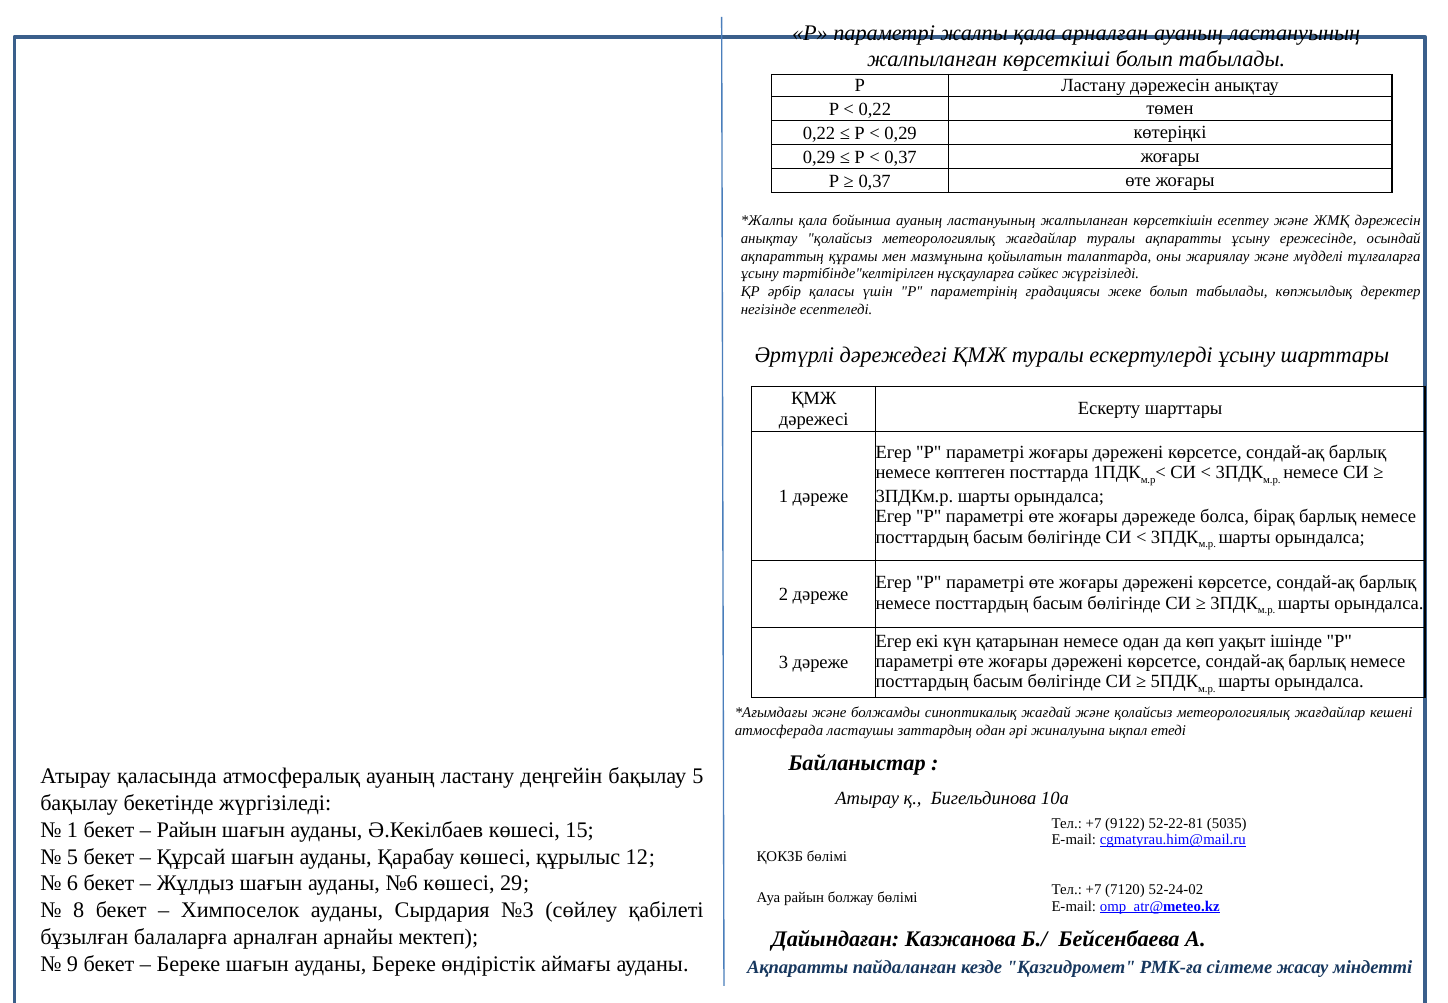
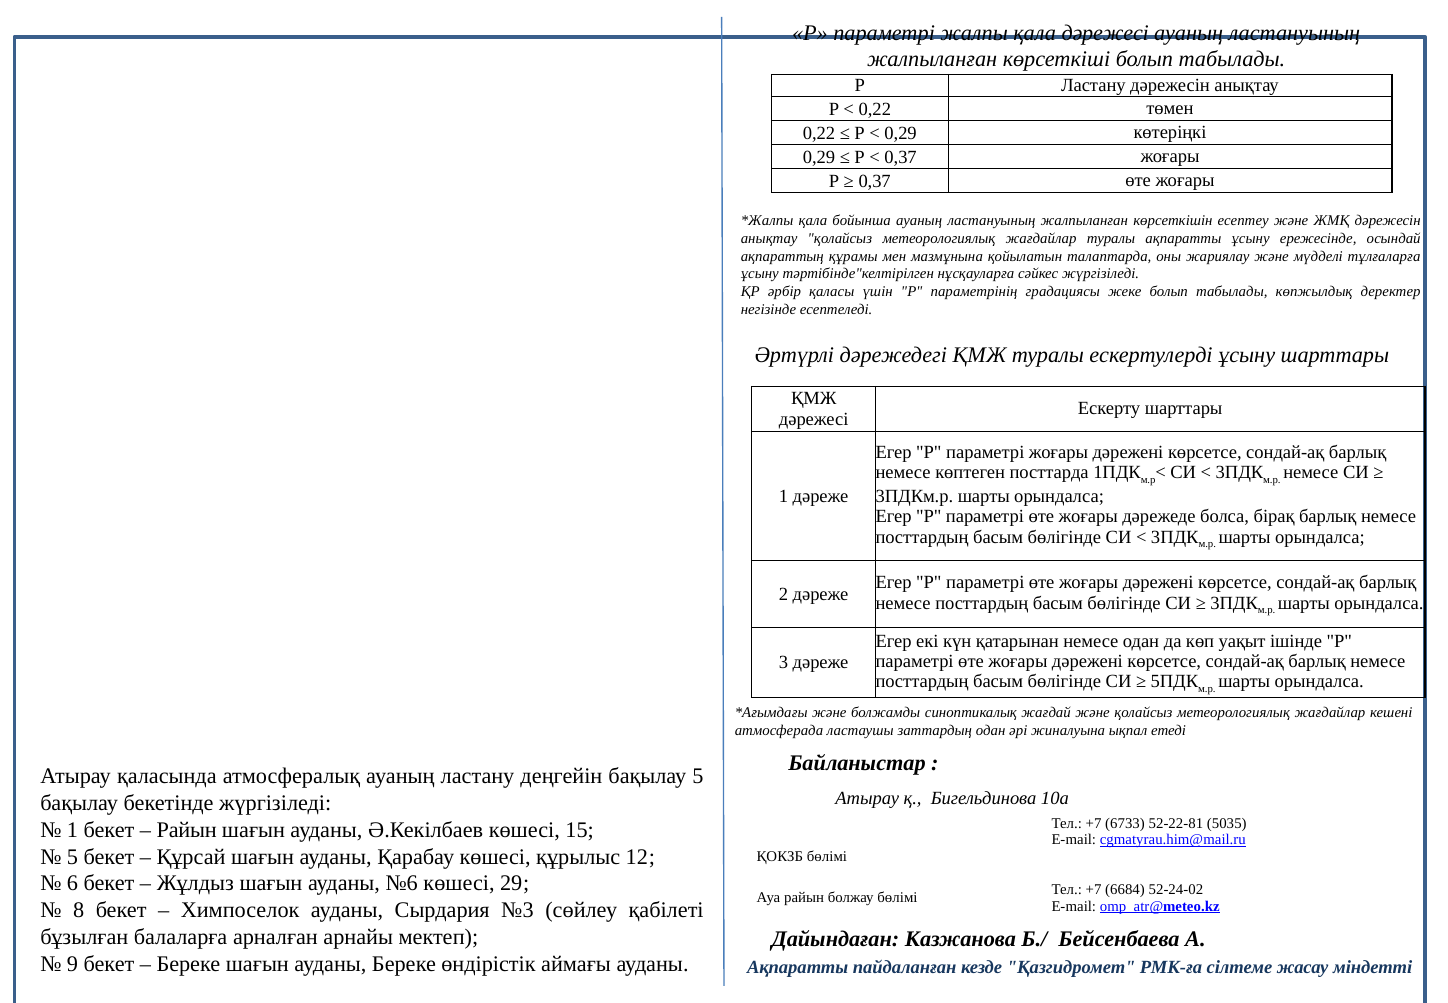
қала арналған: арналған -> дәрежесі (1105, 33)
9122: 9122 -> 6733 (1125, 823)
7120: 7120 -> 6684 (1125, 889)
